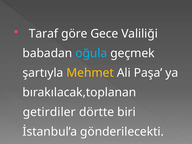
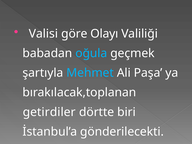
Taraf: Taraf -> Valisi (43, 34)
Gece: Gece -> Olayı (104, 34)
Mehmet colour: yellow -> light blue (90, 73)
